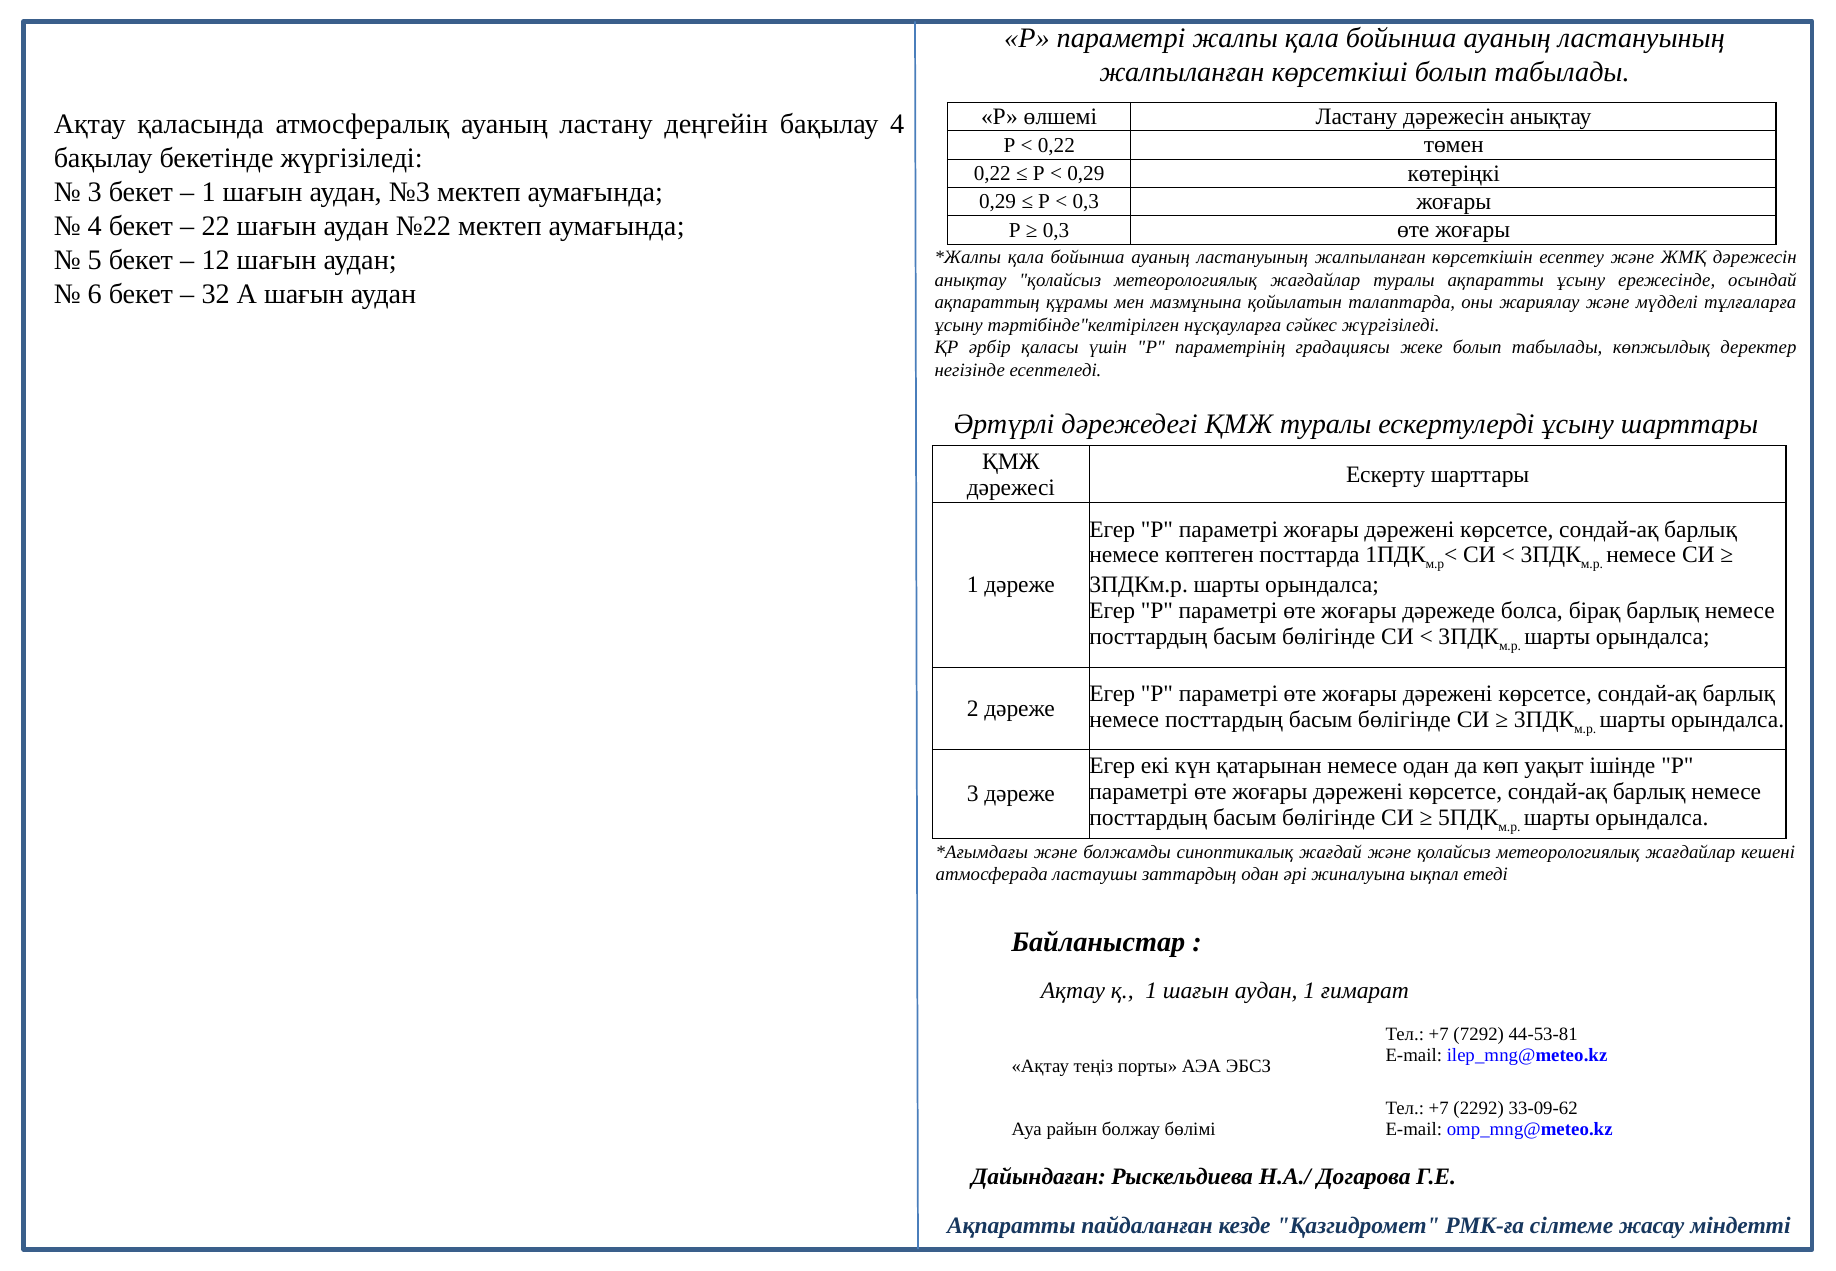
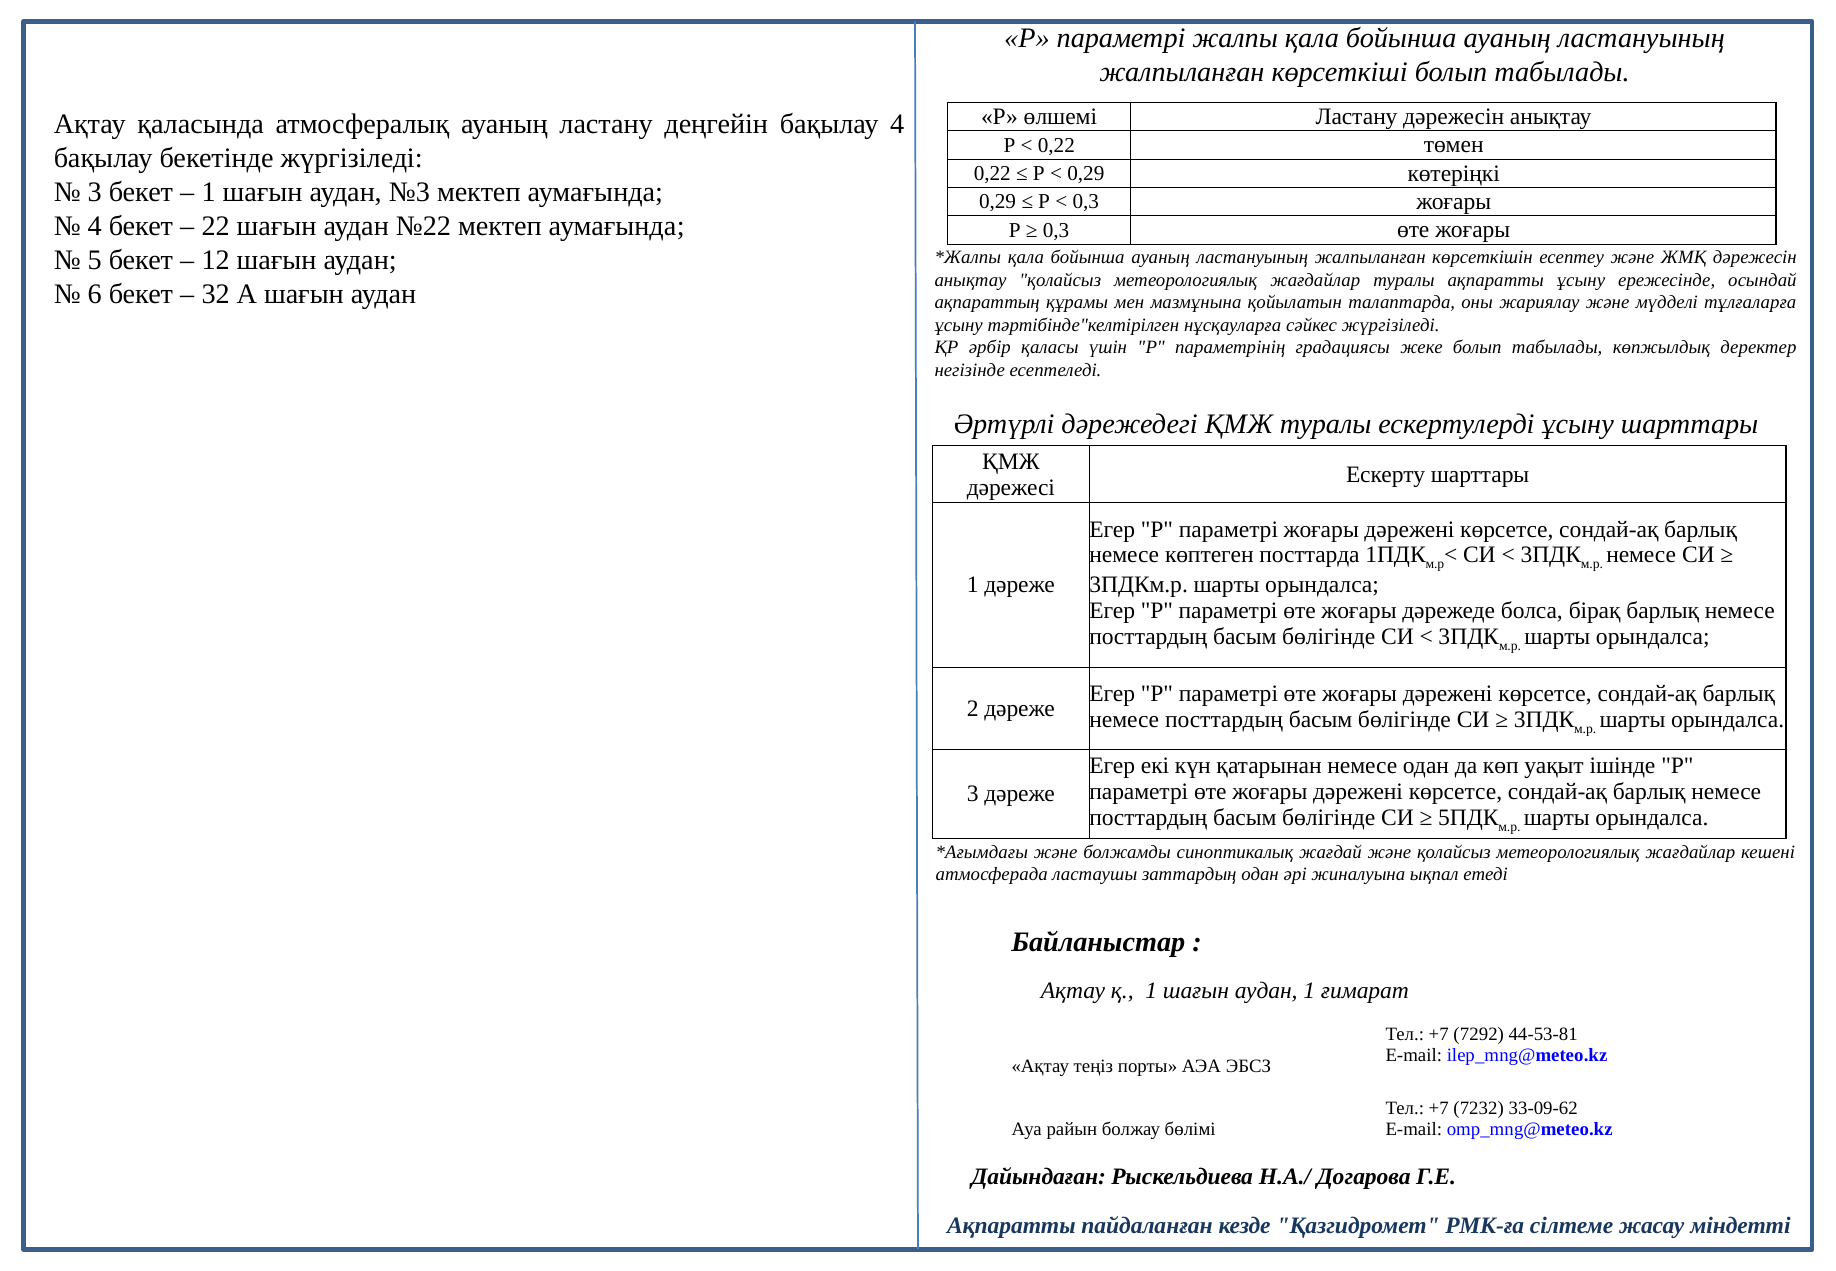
2292: 2292 -> 7232 (1479, 1109)
